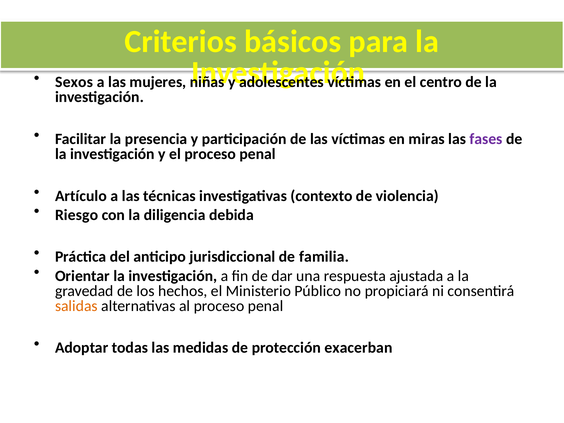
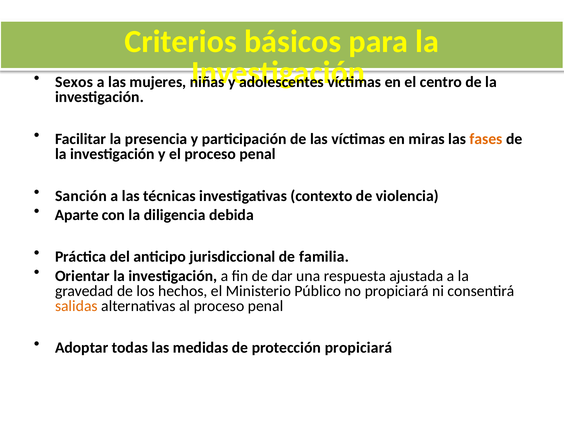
fases colour: purple -> orange (486, 139)
Artículo: Artículo -> Sanción (81, 196)
Riesgo: Riesgo -> Aparte (77, 215)
protección exacerban: exacerban -> propiciará (358, 348)
